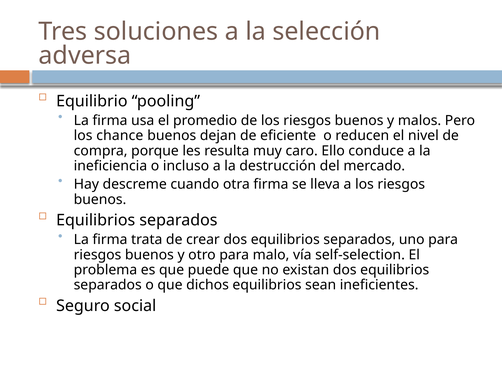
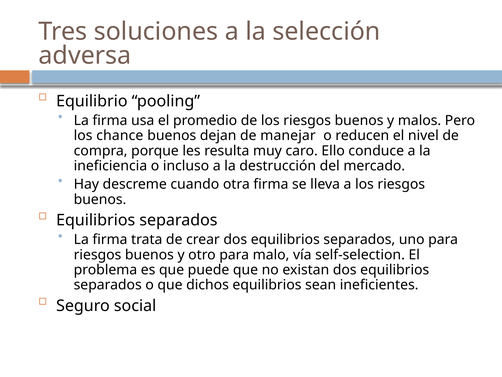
eficiente: eficiente -> manejar (288, 135)
